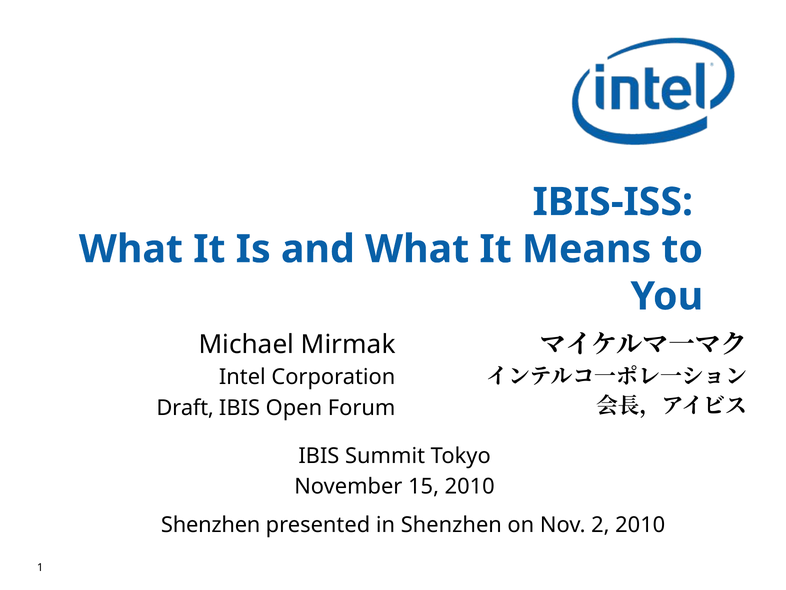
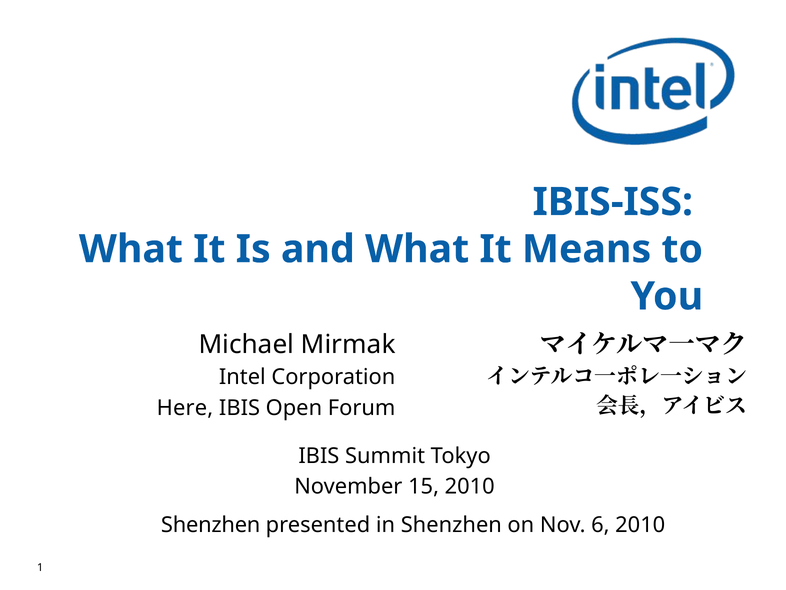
Draft: Draft -> Here (185, 408)
2: 2 -> 6 (600, 525)
